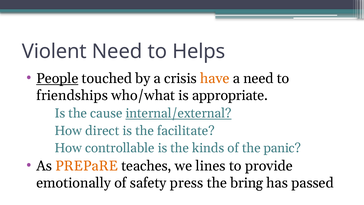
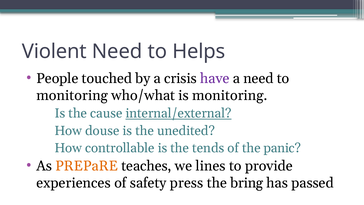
People underline: present -> none (57, 78)
have colour: orange -> purple (215, 78)
friendships: friendships -> monitoring (72, 95)
is appropriate: appropriate -> monitoring (230, 95)
direct: direct -> douse (102, 131)
facilitate: facilitate -> unedited (186, 131)
kinds: kinds -> tends (208, 148)
emotionally: emotionally -> experiences (74, 183)
